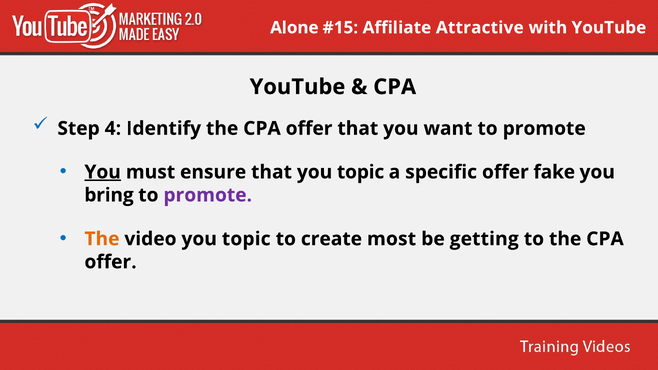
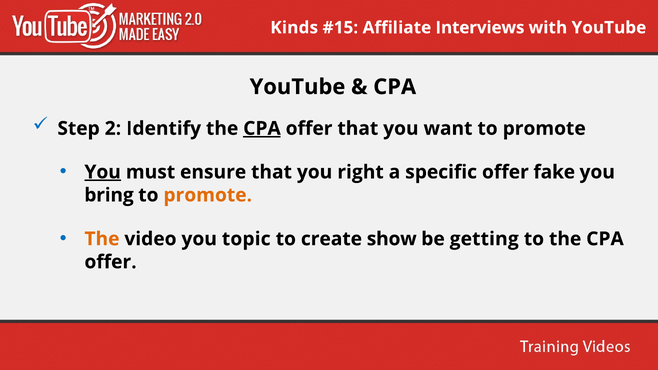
Alone: Alone -> Kinds (294, 28)
Attractive: Attractive -> Interviews (480, 28)
4: 4 -> 2 (113, 129)
CPA underline: none -> present (262, 129)
that you topic: topic -> right (360, 172)
promote colour: purple -> orange (208, 195)
most: most -> show (392, 239)
